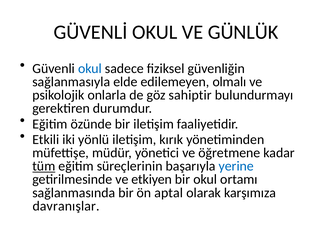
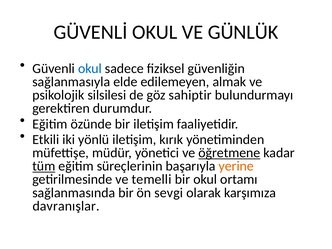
olmalı: olmalı -> almak (229, 82)
onlarla: onlarla -> silsilesi (107, 95)
öğretmene underline: none -> present (229, 153)
yerine colour: blue -> orange (236, 166)
etkiyen: etkiyen -> temelli (152, 179)
aptal: aptal -> sevgi (169, 193)
